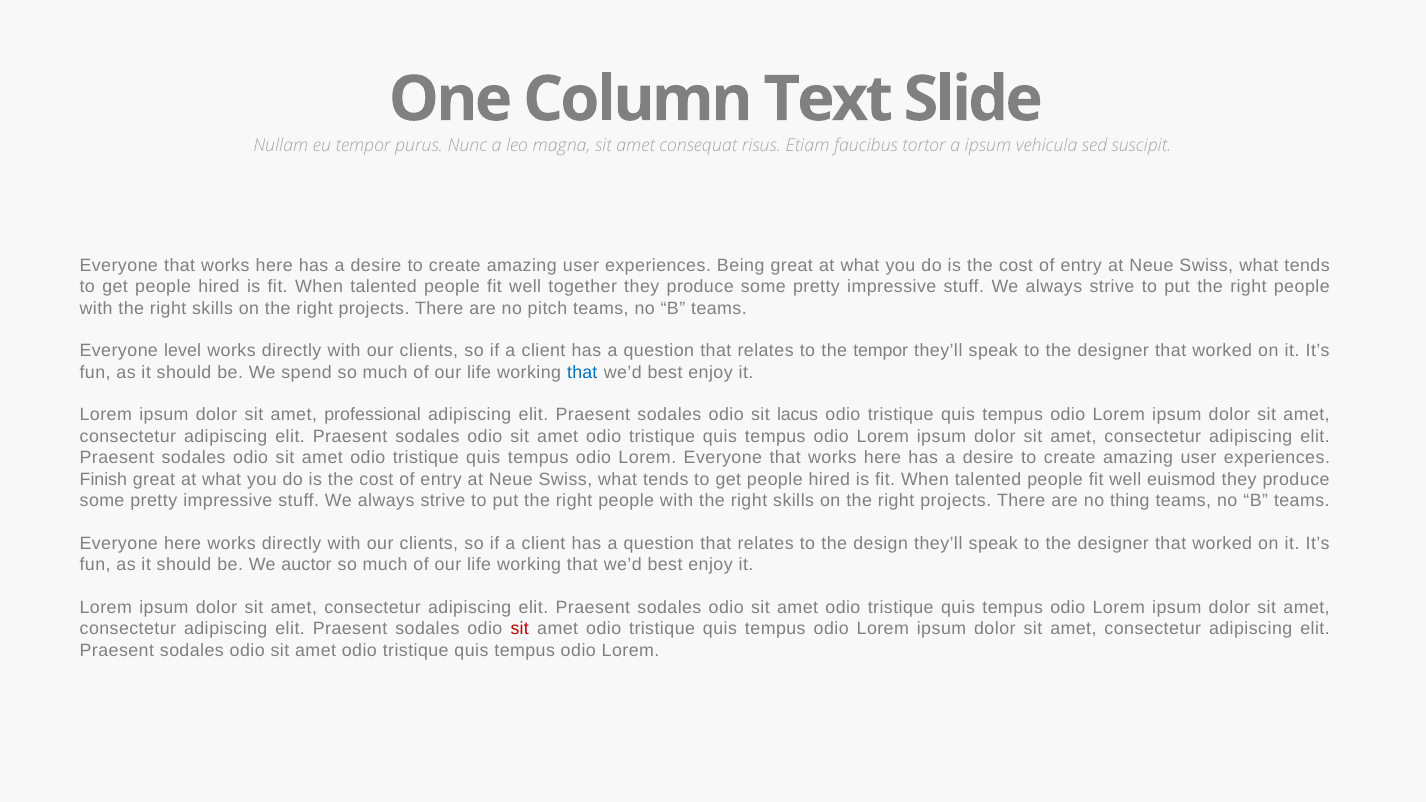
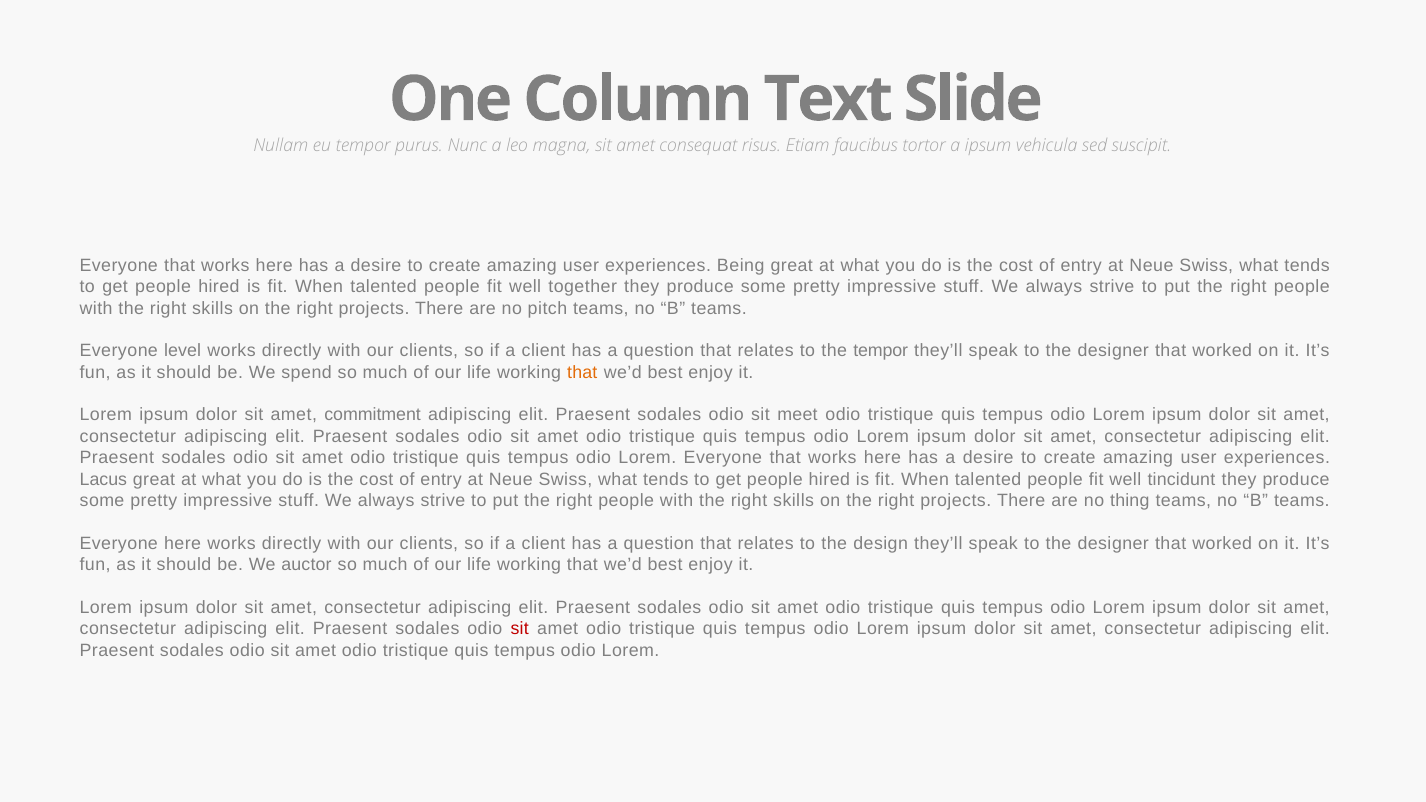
that colour: blue -> orange (582, 372)
professional: professional -> commitment (373, 415)
lacus: lacus -> meet (798, 415)
Finish: Finish -> Lacus (103, 479)
euismod: euismod -> tincidunt (1181, 479)
